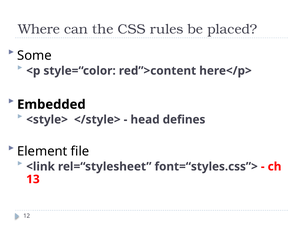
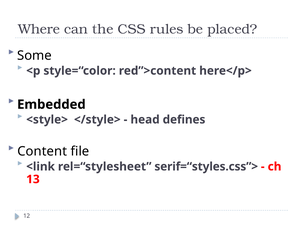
Element: Element -> Content (42, 152)
font=“styles.css”>: font=“styles.css”> -> serif=“styles.css”> (206, 167)
